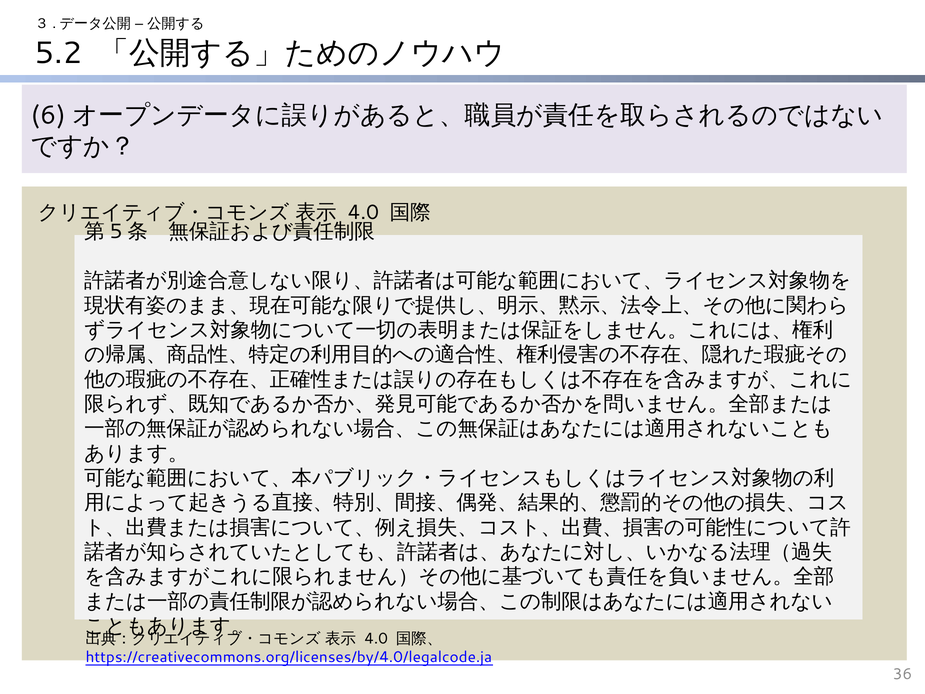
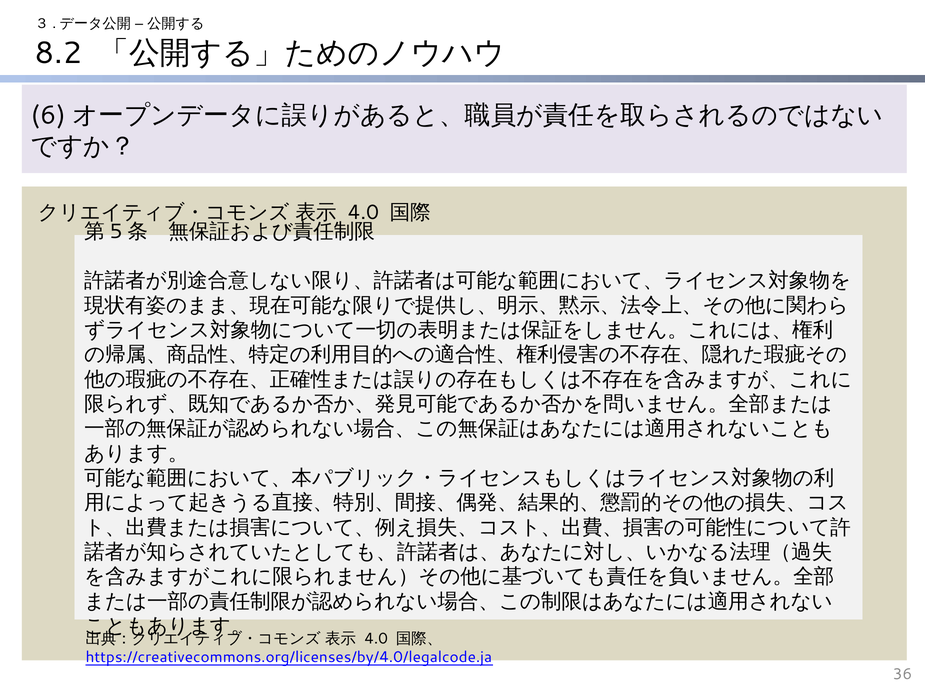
5.2: 5.2 -> 8.2 (59, 53)
